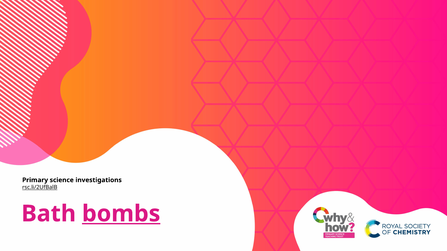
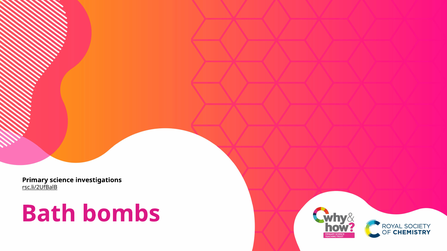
bombs underline: present -> none (121, 214)
